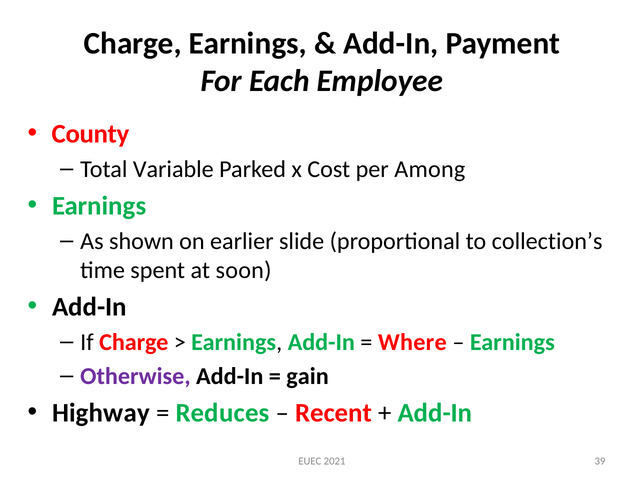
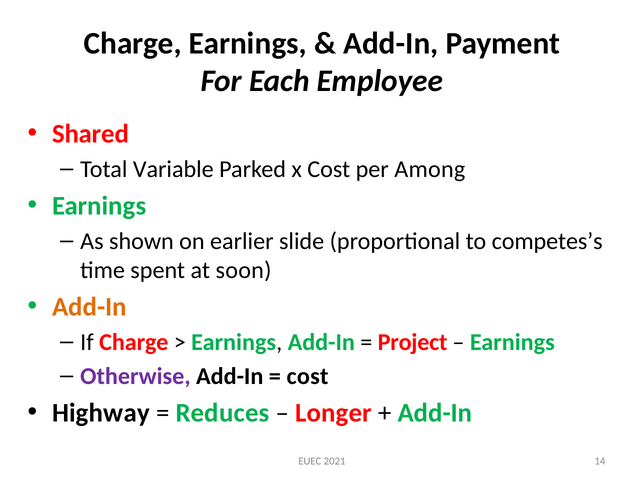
County: County -> Shared (91, 134)
collection’s: collection’s -> competes’s (547, 241)
Add-In colour: black -> orange (89, 307)
Where: Where -> Project (413, 342)
gain: gain -> cost (307, 376)
Recent: Recent -> Longer (334, 413)
39: 39 -> 14 (600, 461)
